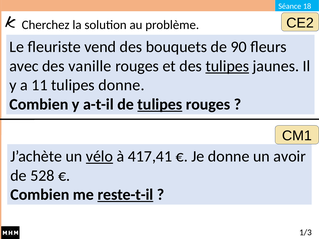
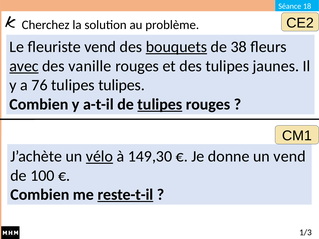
bouquets underline: none -> present (176, 47)
90: 90 -> 38 (239, 47)
avec underline: none -> present (24, 66)
tulipes underline: present -> none (227, 66)
11: 11 -> 76 (40, 85)
tulipes donne: donne -> tulipes (122, 85)
417,41: 417,41 -> 149,30 (150, 157)
un avoir: avoir -> vend (290, 157)
528: 528 -> 100 (42, 176)
